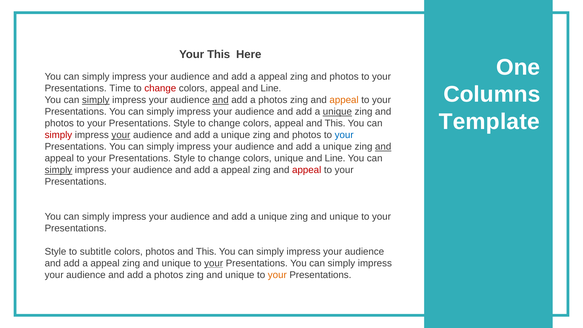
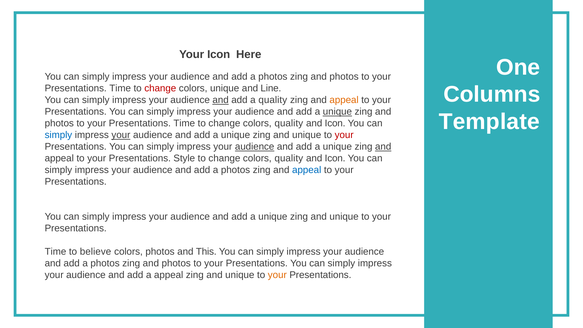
Your This: This -> Icon (219, 55)
appeal: appeal -> photos (273, 77)
appeal: appeal -> unique (225, 88)
simply underline: present -> none (96, 100)
photos: photos -> quality (273, 100)
Style: Style -> Time (184, 123)
appeal: appeal -> quality (289, 123)
This: This -> Icon (335, 123)
simply colour: red -> blue (58, 135)
photos: photos -> unique (307, 135)
your colour: blue -> red (344, 135)
audience underline: none -> present (255, 147)
unique: unique -> quality (289, 158)
Line: Line -> Icon (335, 158)
simply underline: present -> none (58, 170)
appeal: appeal -> photos (236, 170)
appeal colour: red -> blue (307, 170)
Style: Style -> Time (55, 252)
subtitle: subtitle -> believe (96, 252)
appeal: appeal -> photos (105, 263)
unique: unique -> photos (176, 263)
your underline: present -> none (214, 263)
photos: photos -> appeal (169, 275)
